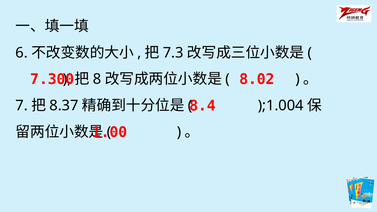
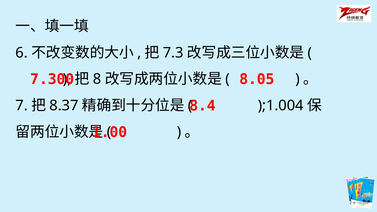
8.02: 8.02 -> 8.05 (257, 79)
